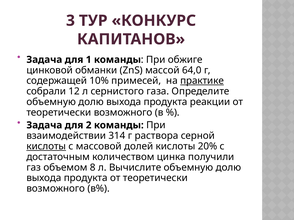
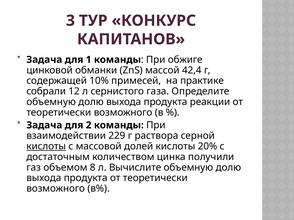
64,0: 64,0 -> 42,4 (192, 70)
практике underline: present -> none (202, 81)
314: 314 -> 229 (117, 136)
